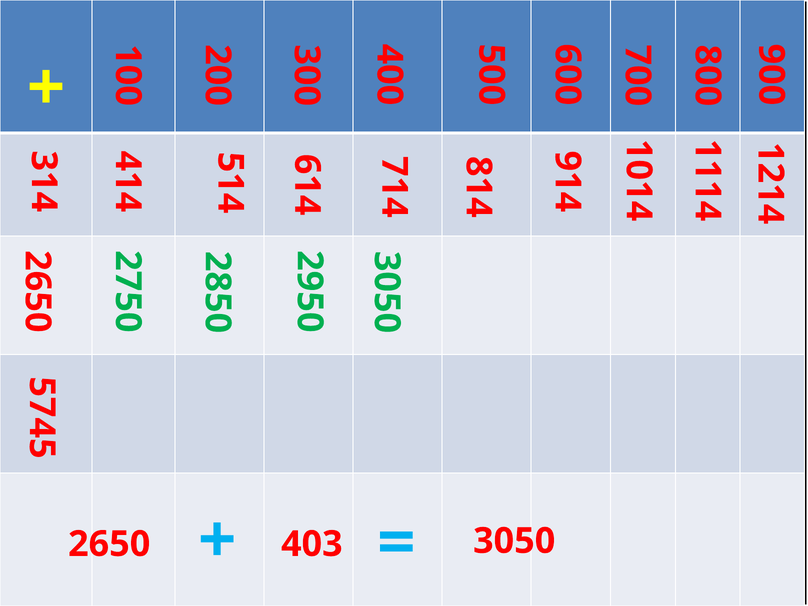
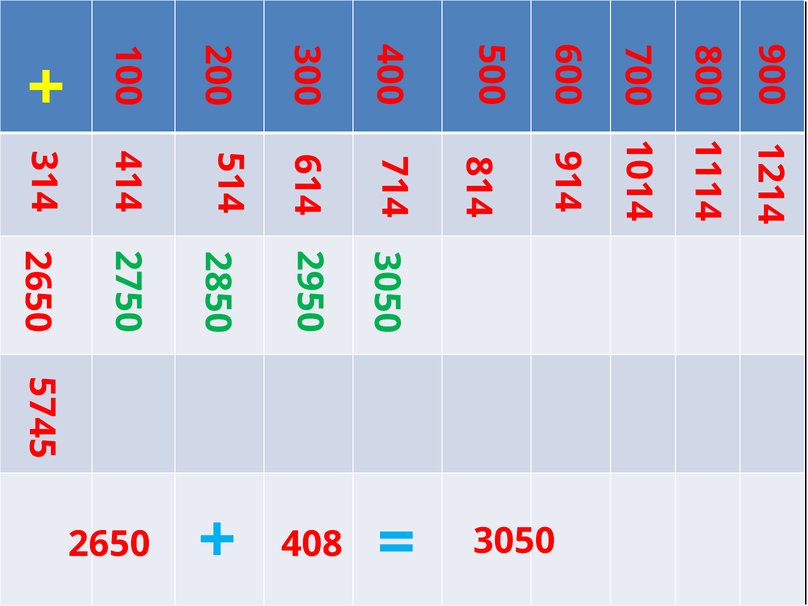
403: 403 -> 408 (312, 544)
